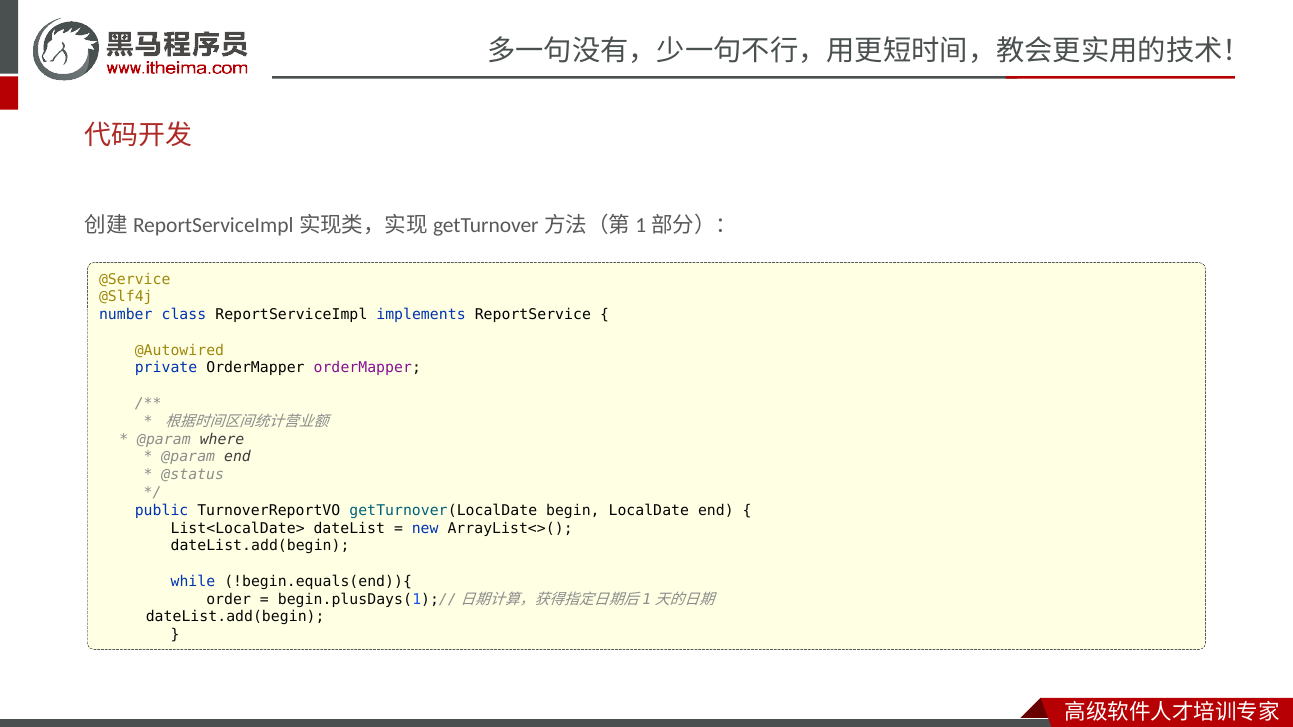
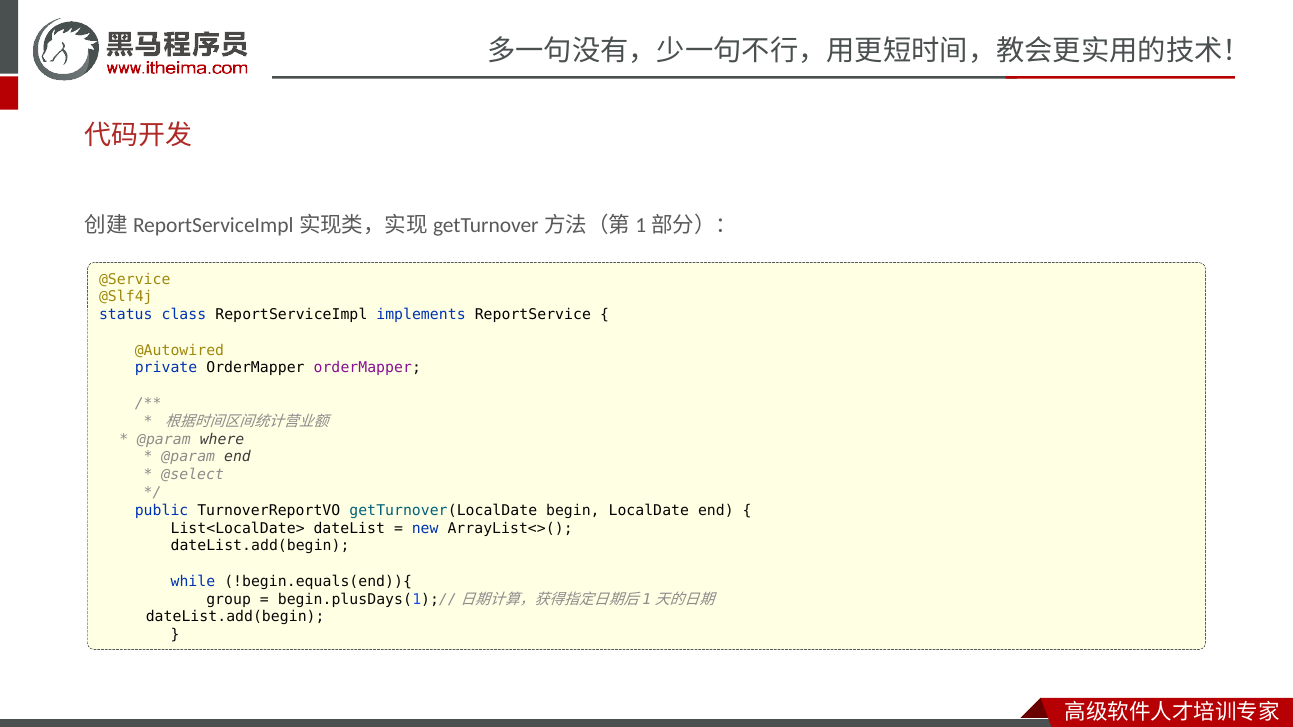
number: number -> status (126, 315)
@status: @status -> @select (193, 475)
order: order -> group (229, 600)
